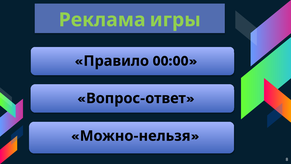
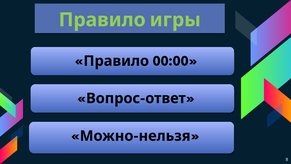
Реклама: Реклама -> Правило (102, 20)
